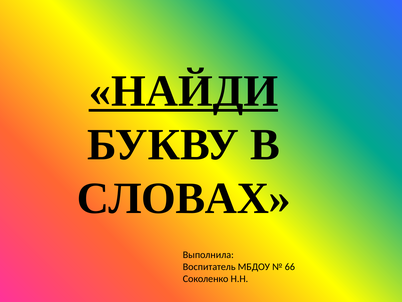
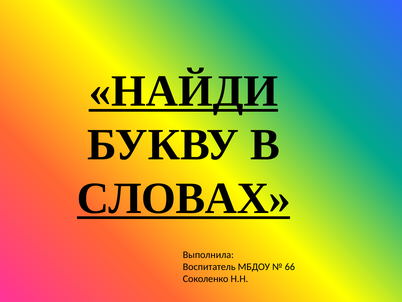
СЛОВАХ underline: none -> present (184, 198)
